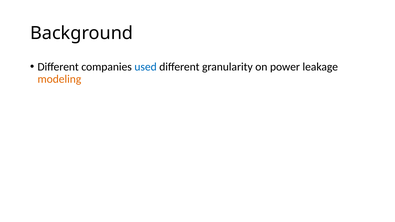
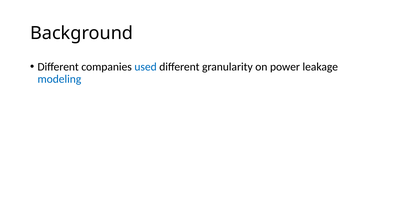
modeling colour: orange -> blue (59, 79)
